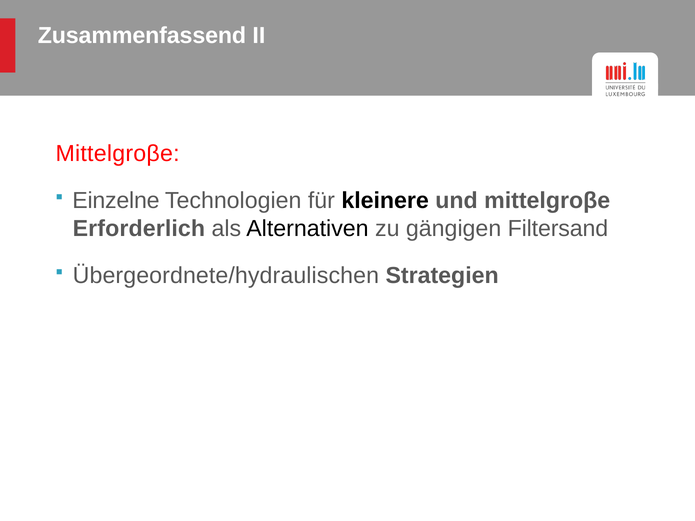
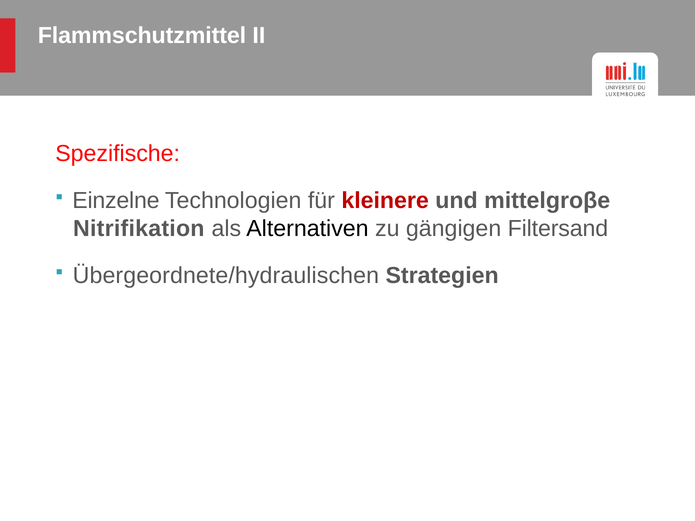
Zusammenfassend: Zusammenfassend -> Flammschutzmittel (142, 36)
Mittelgroβe: Mittelgroβe -> Spezifische (118, 154)
kleinere colour: black -> red (385, 201)
Erforderlich: Erforderlich -> Nitrifikation (139, 229)
